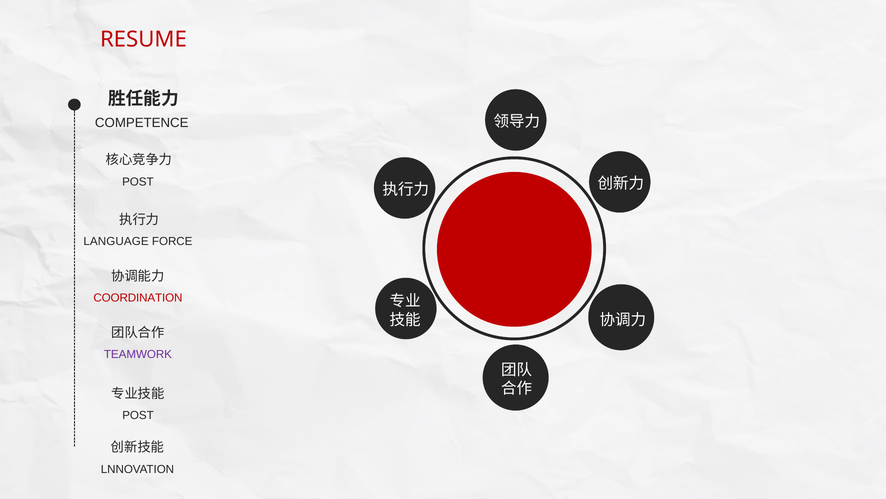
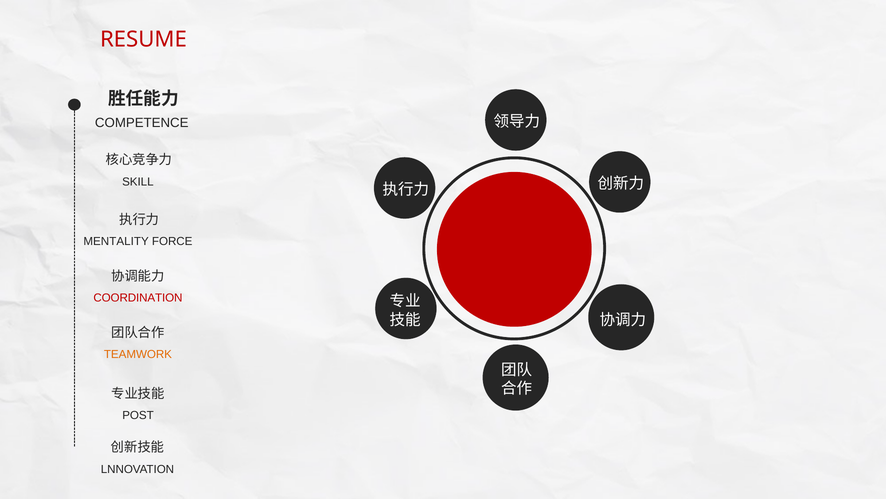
POST: POST -> SKILL (138, 182)
LANGUAGE: LANGUAGE -> MENTALITY (116, 241)
TEAMWORK colour: purple -> orange (138, 354)
